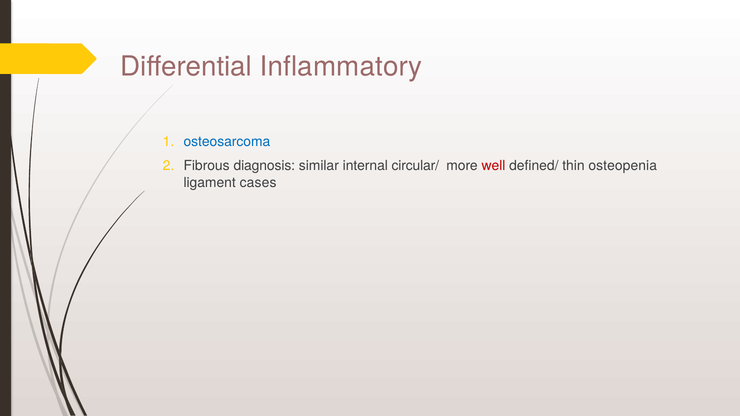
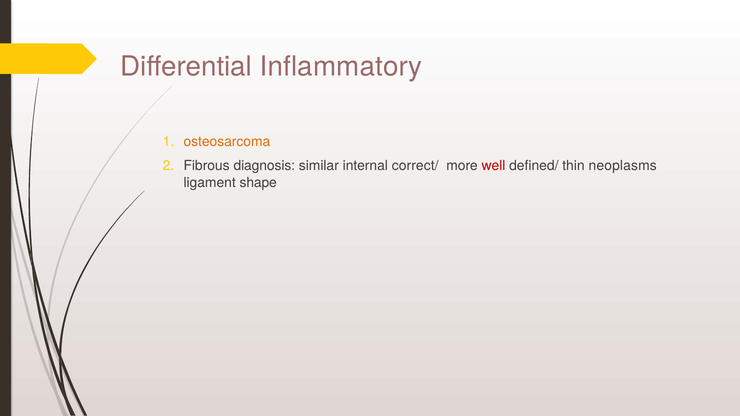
osteosarcoma colour: blue -> orange (227, 142)
circular/: circular/ -> correct/ (415, 166)
osteopenia: osteopenia -> neoplasms (623, 166)
cases: cases -> shape (258, 183)
